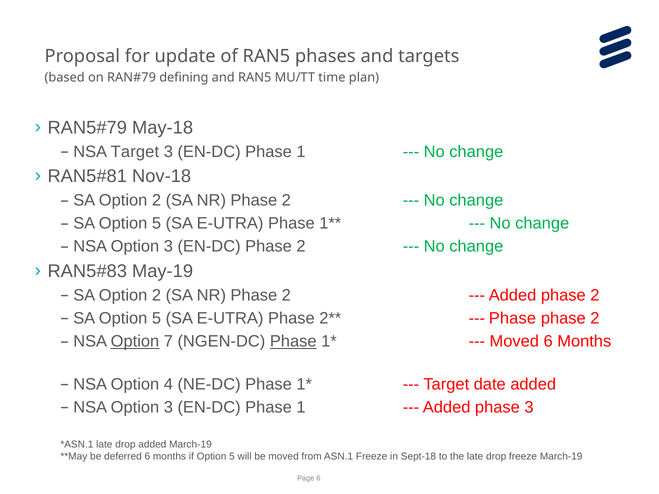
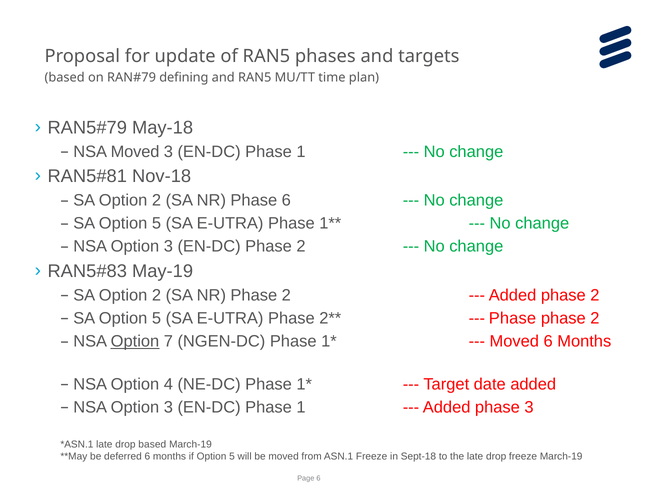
NSA Target: Target -> Moved (135, 152)
2: 2 -> 6 (286, 201)
Phase underline: present -> none (293, 341)
drop added: added -> based (152, 445)
